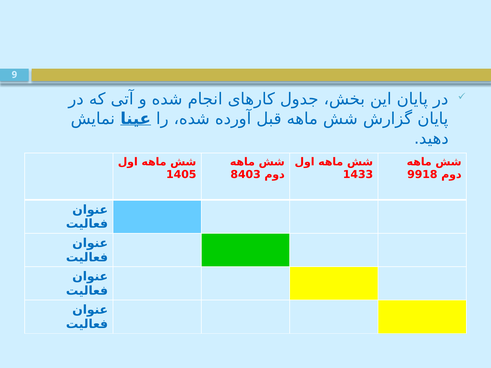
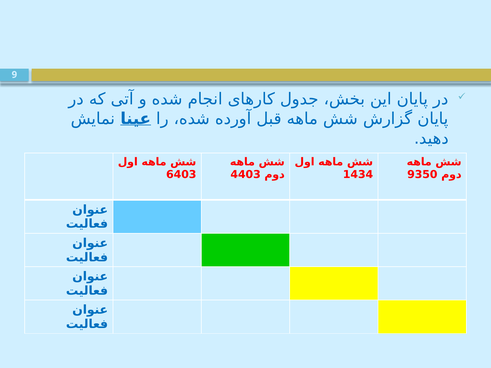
1405: 1405 -> 6403 (181, 175)
8403: 8403 -> 4403 (246, 175)
1433: 1433 -> 1434 (358, 175)
9918: 9918 -> 9350 (422, 175)
